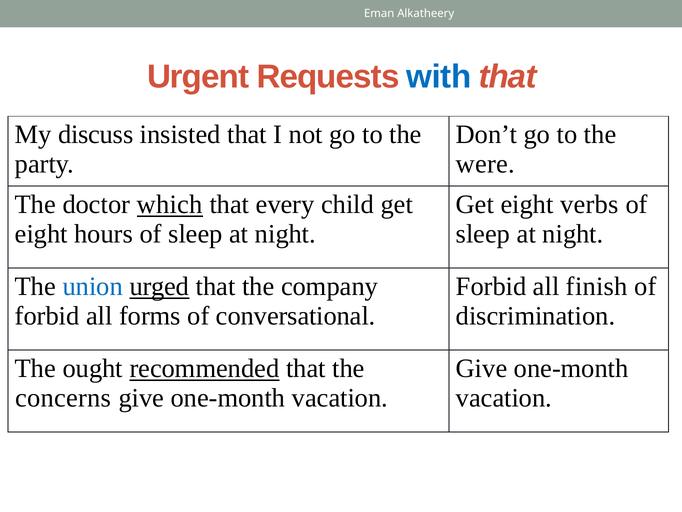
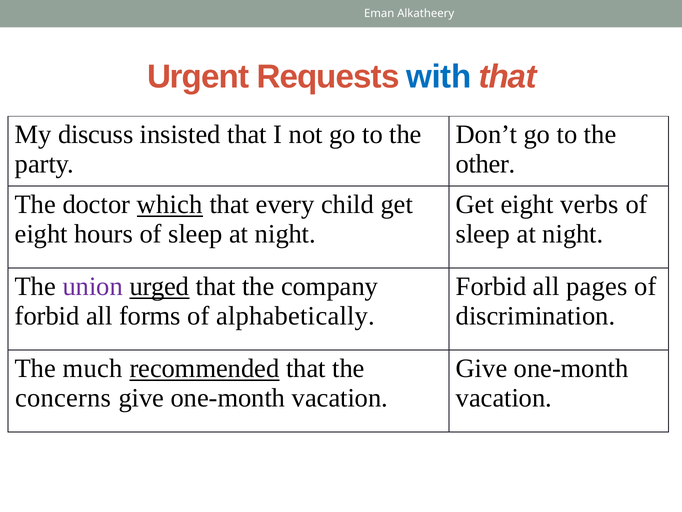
were: were -> other (486, 164)
union colour: blue -> purple (93, 286)
finish: finish -> pages (597, 286)
conversational: conversational -> alphabetically (296, 315)
ought: ought -> much (93, 368)
